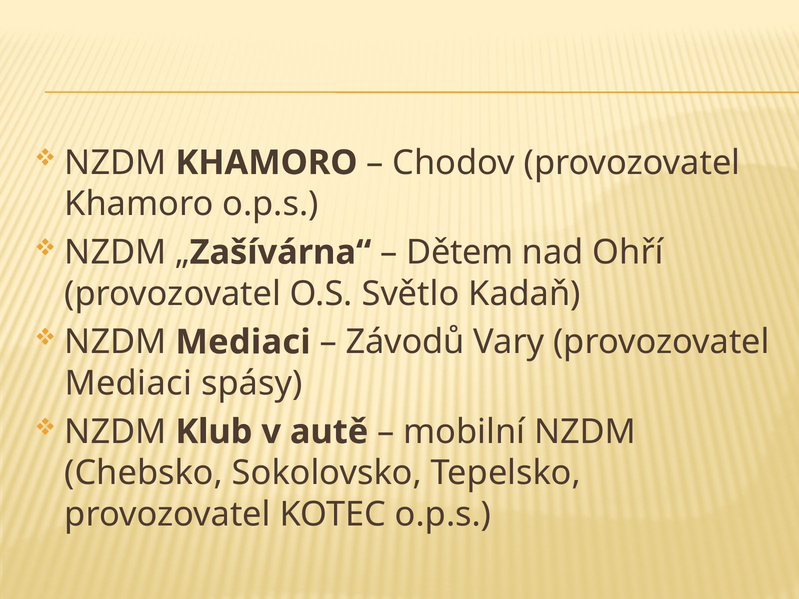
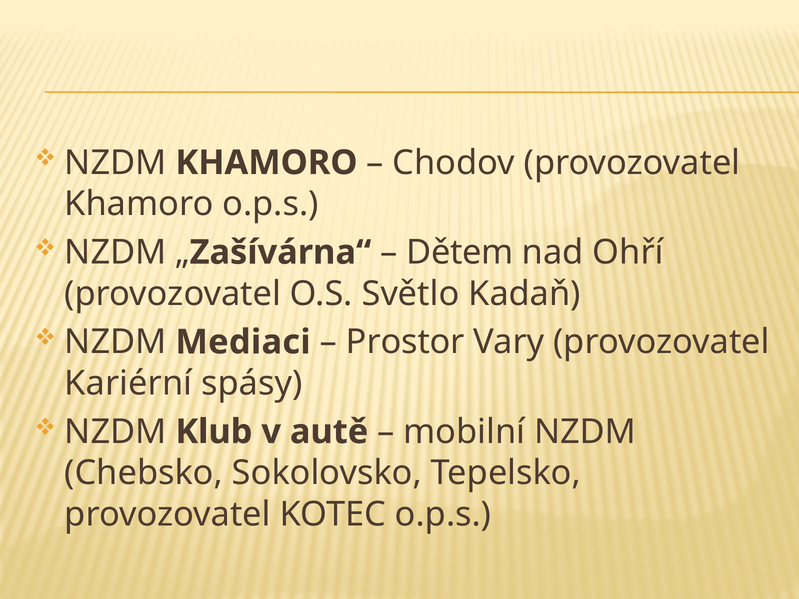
Závodů: Závodů -> Prostor (405, 342)
Mediaci: Mediaci -> Kariérní (128, 384)
